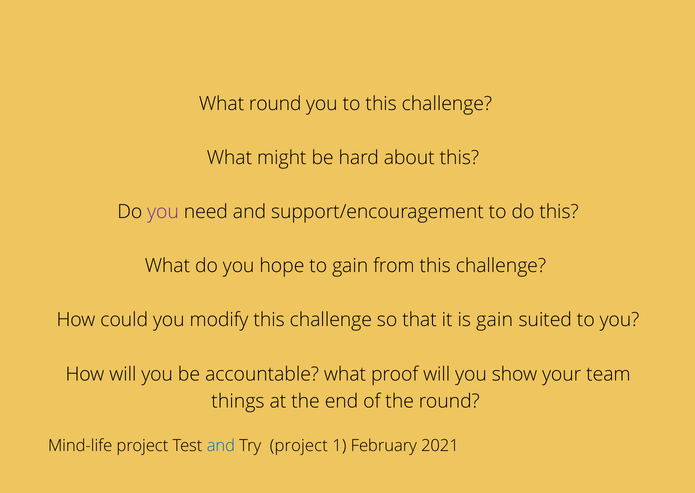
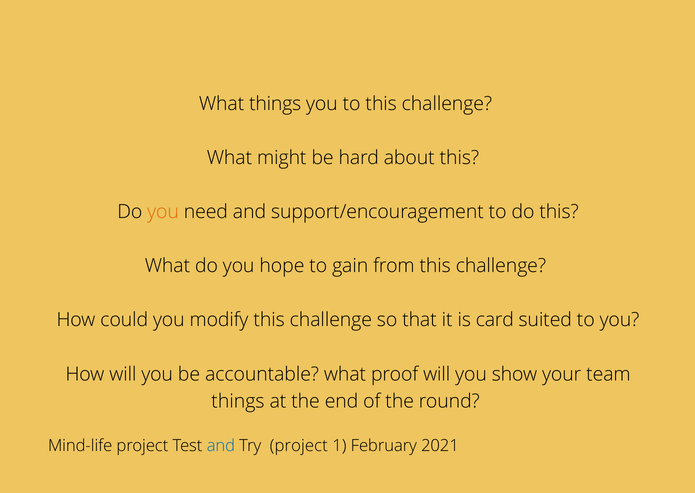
What round: round -> things (275, 104)
you colour: purple -> orange (163, 212)
is gain: gain -> card (495, 320)
